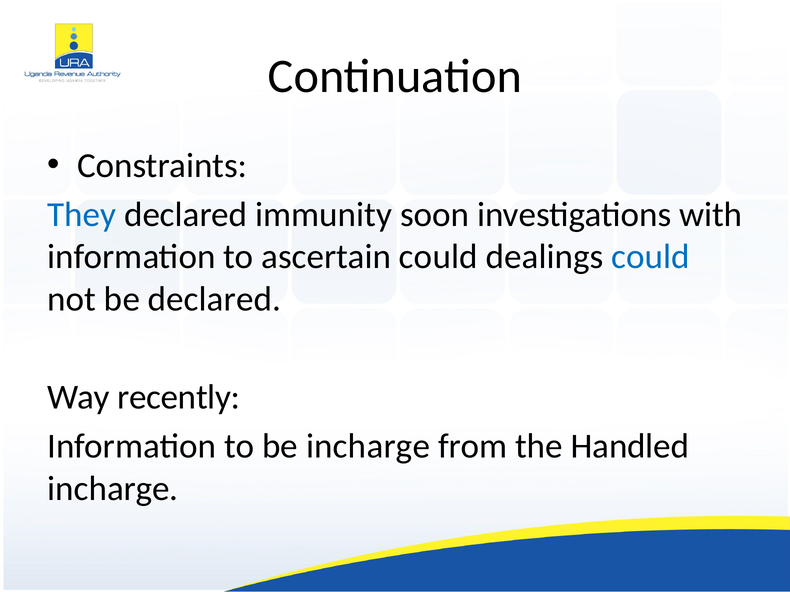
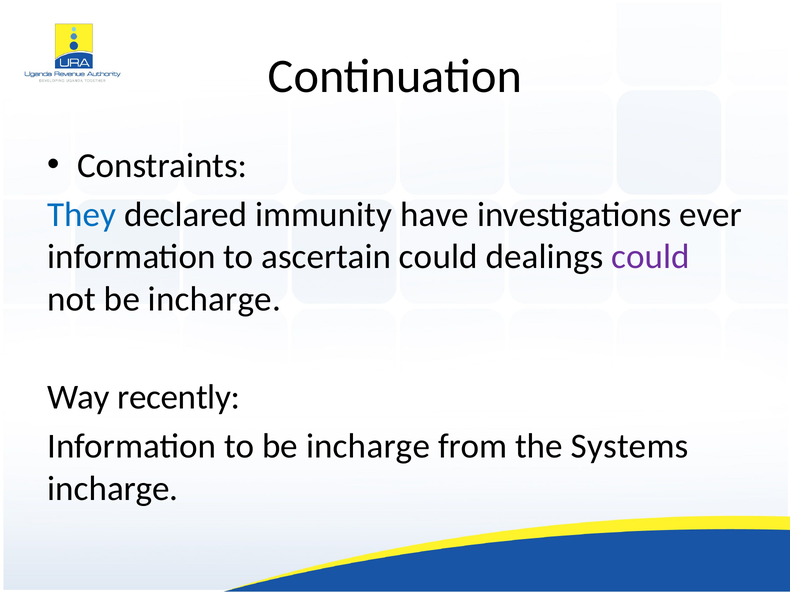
soon: soon -> have (435, 215)
with: with -> ever (711, 215)
could colour: blue -> purple (650, 257)
not be declared: declared -> incharge (214, 299)
Handled: Handled -> Systems (630, 447)
